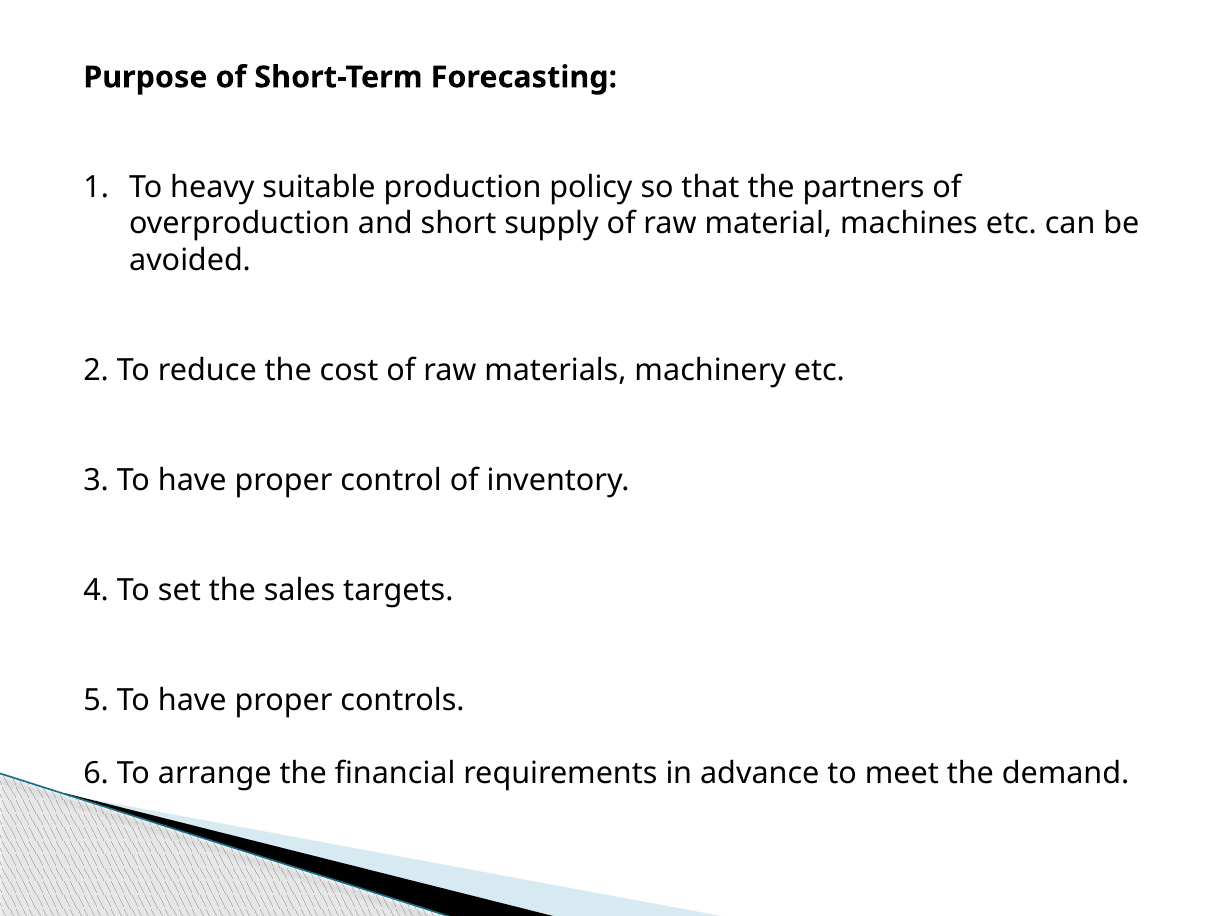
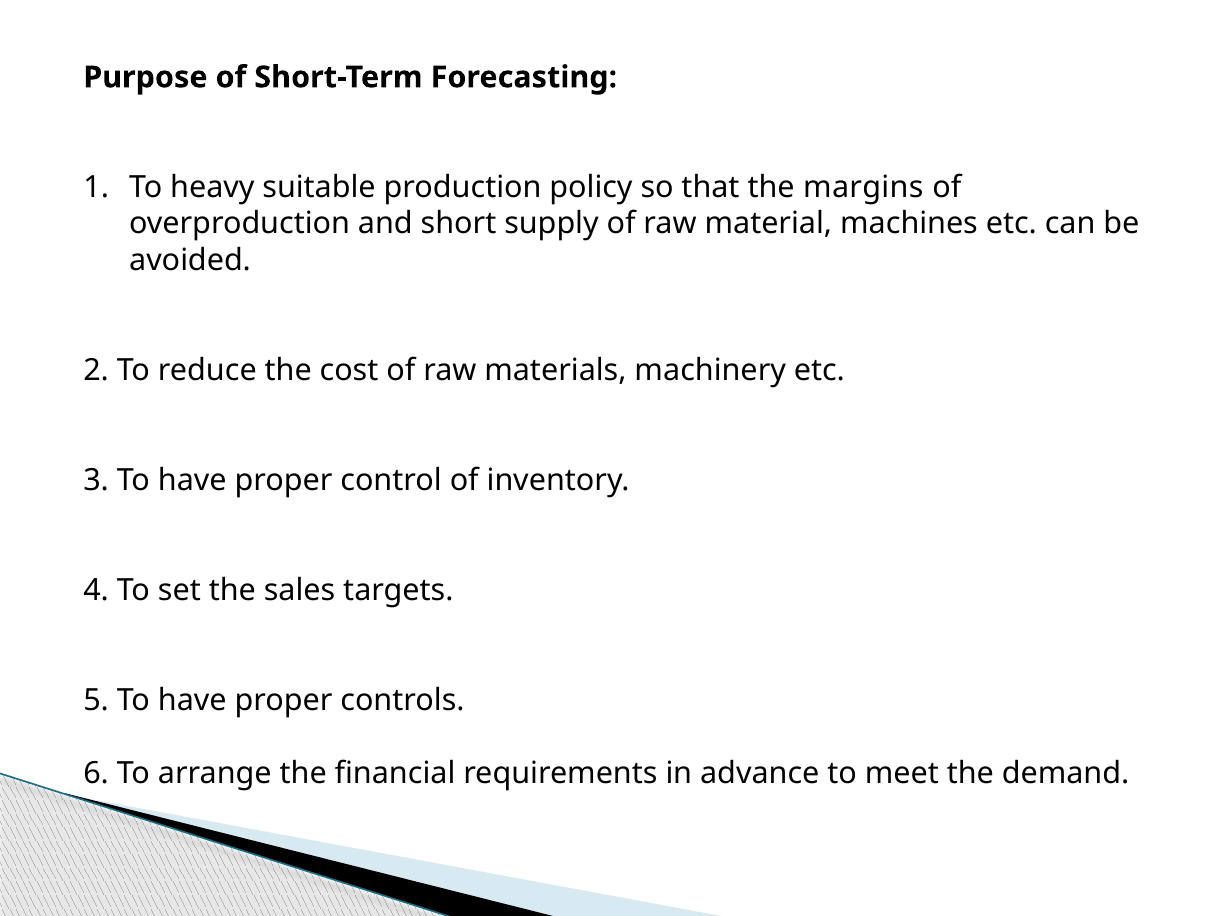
partners: partners -> margins (863, 187)
